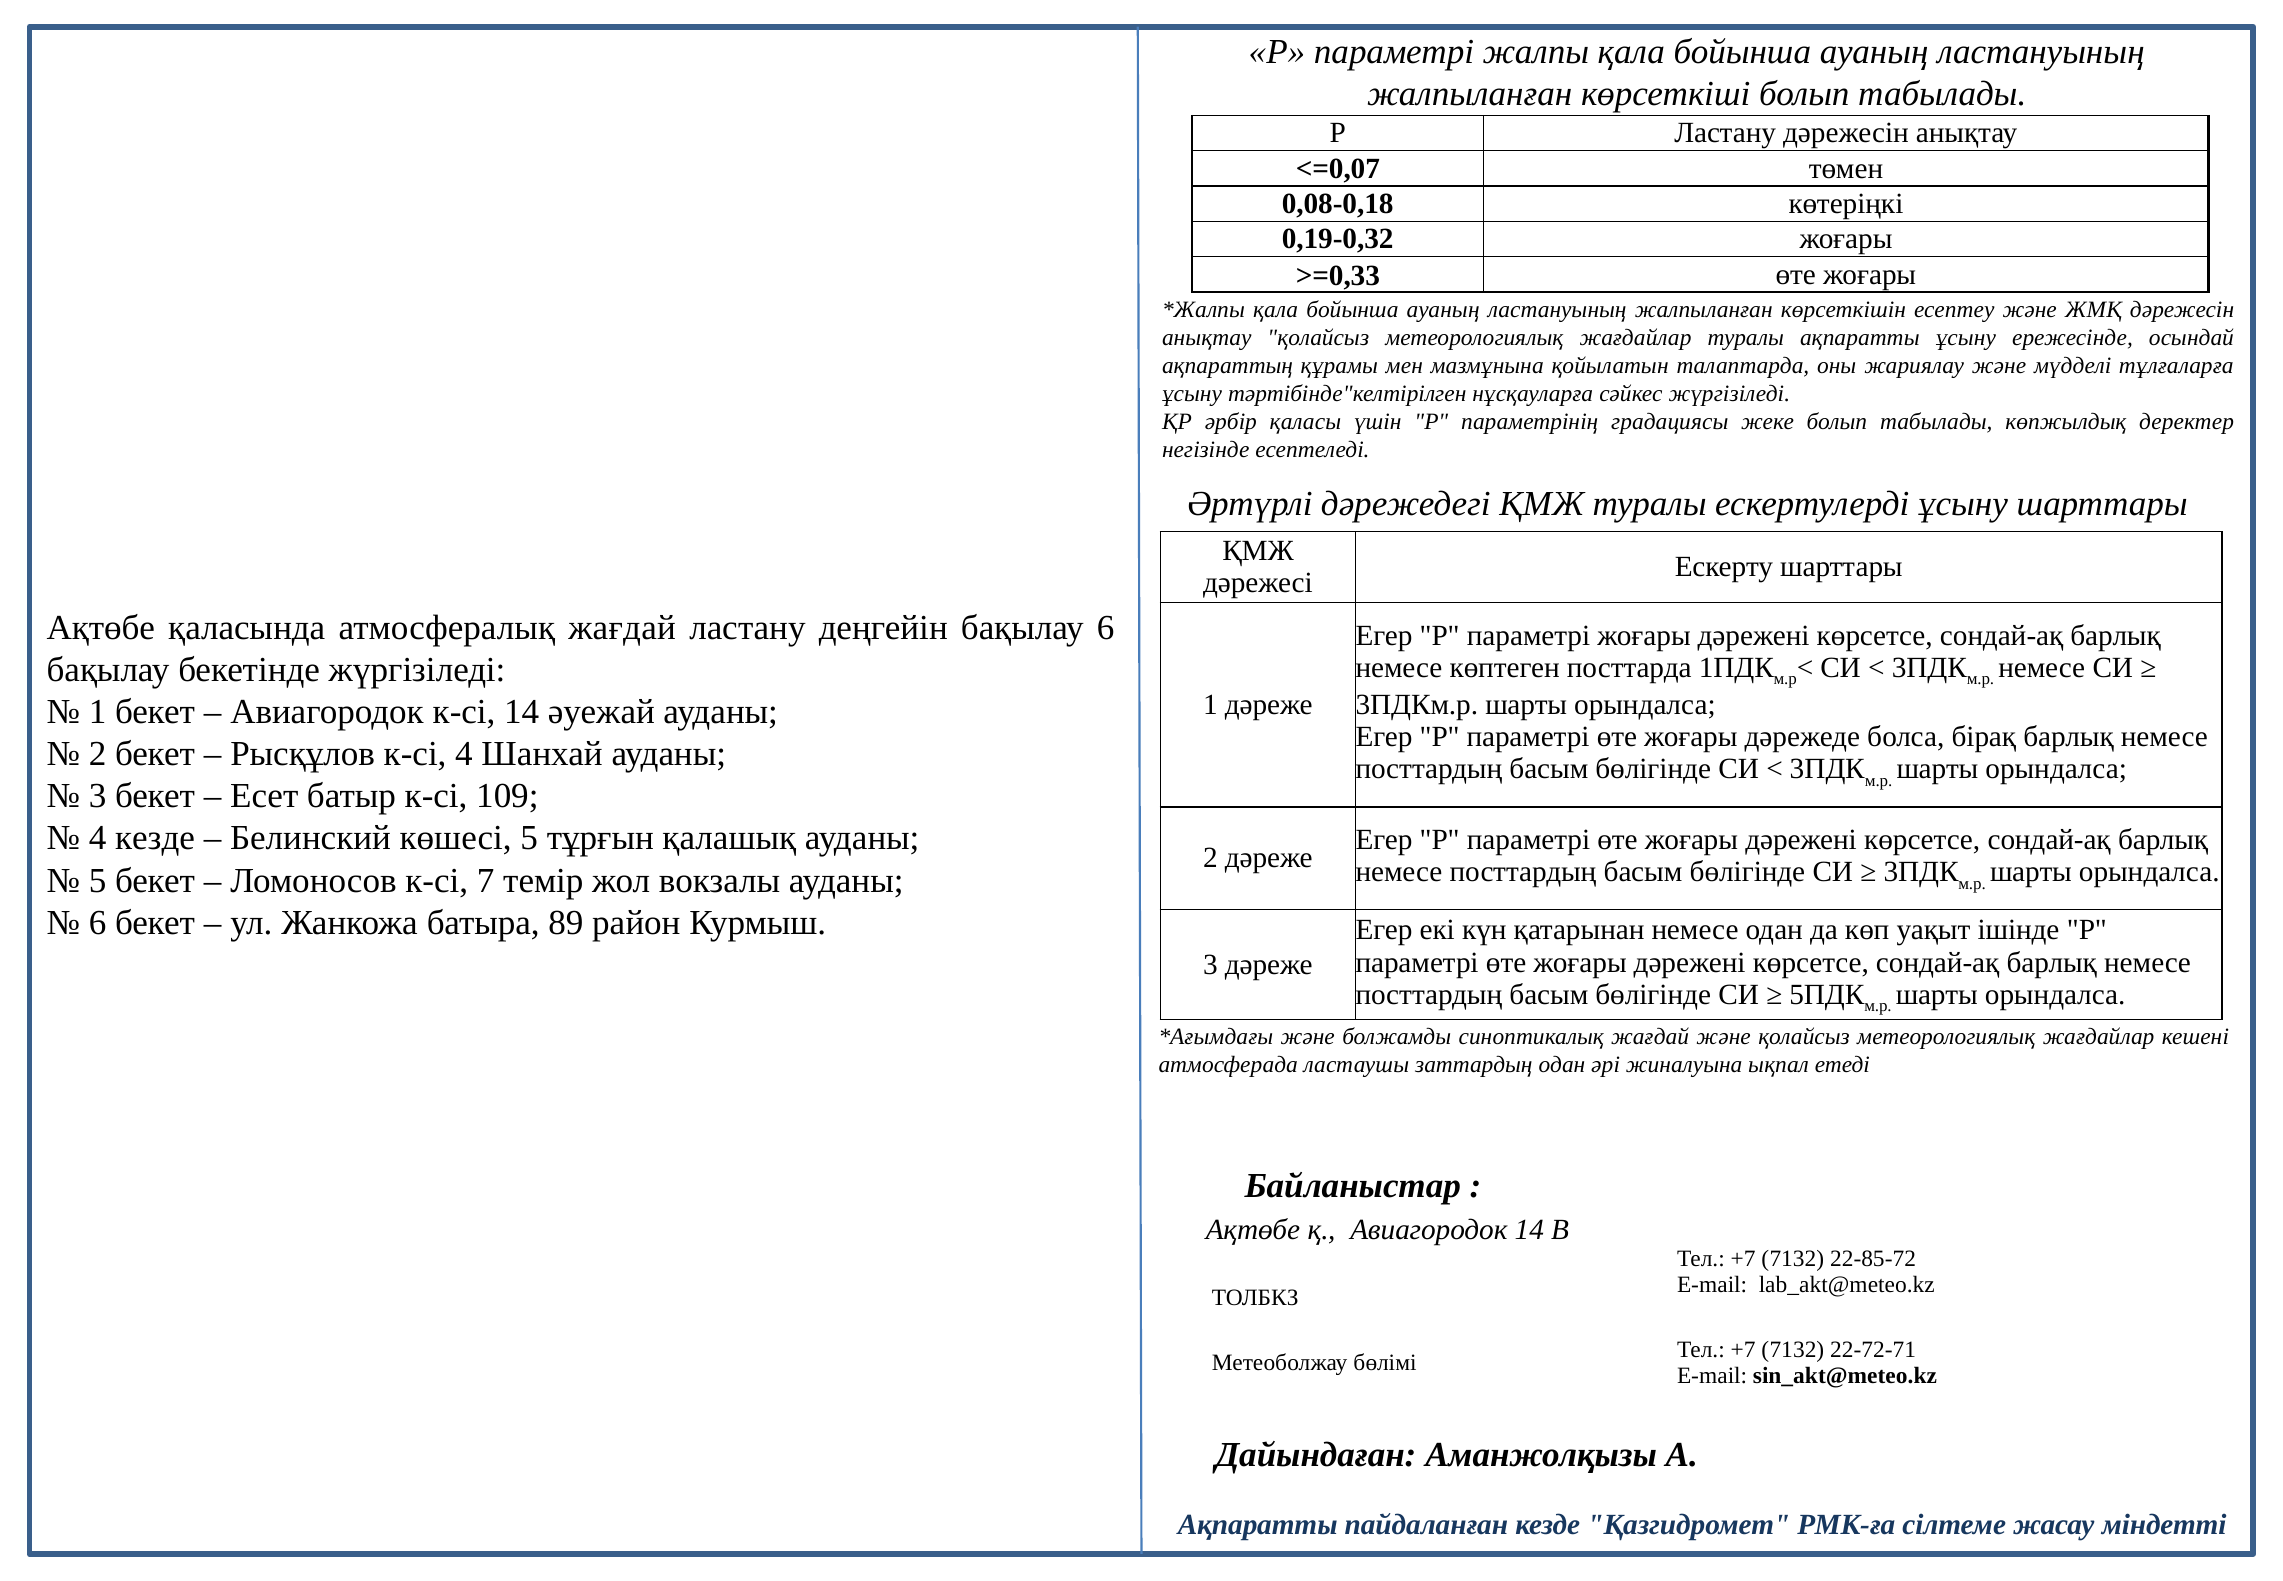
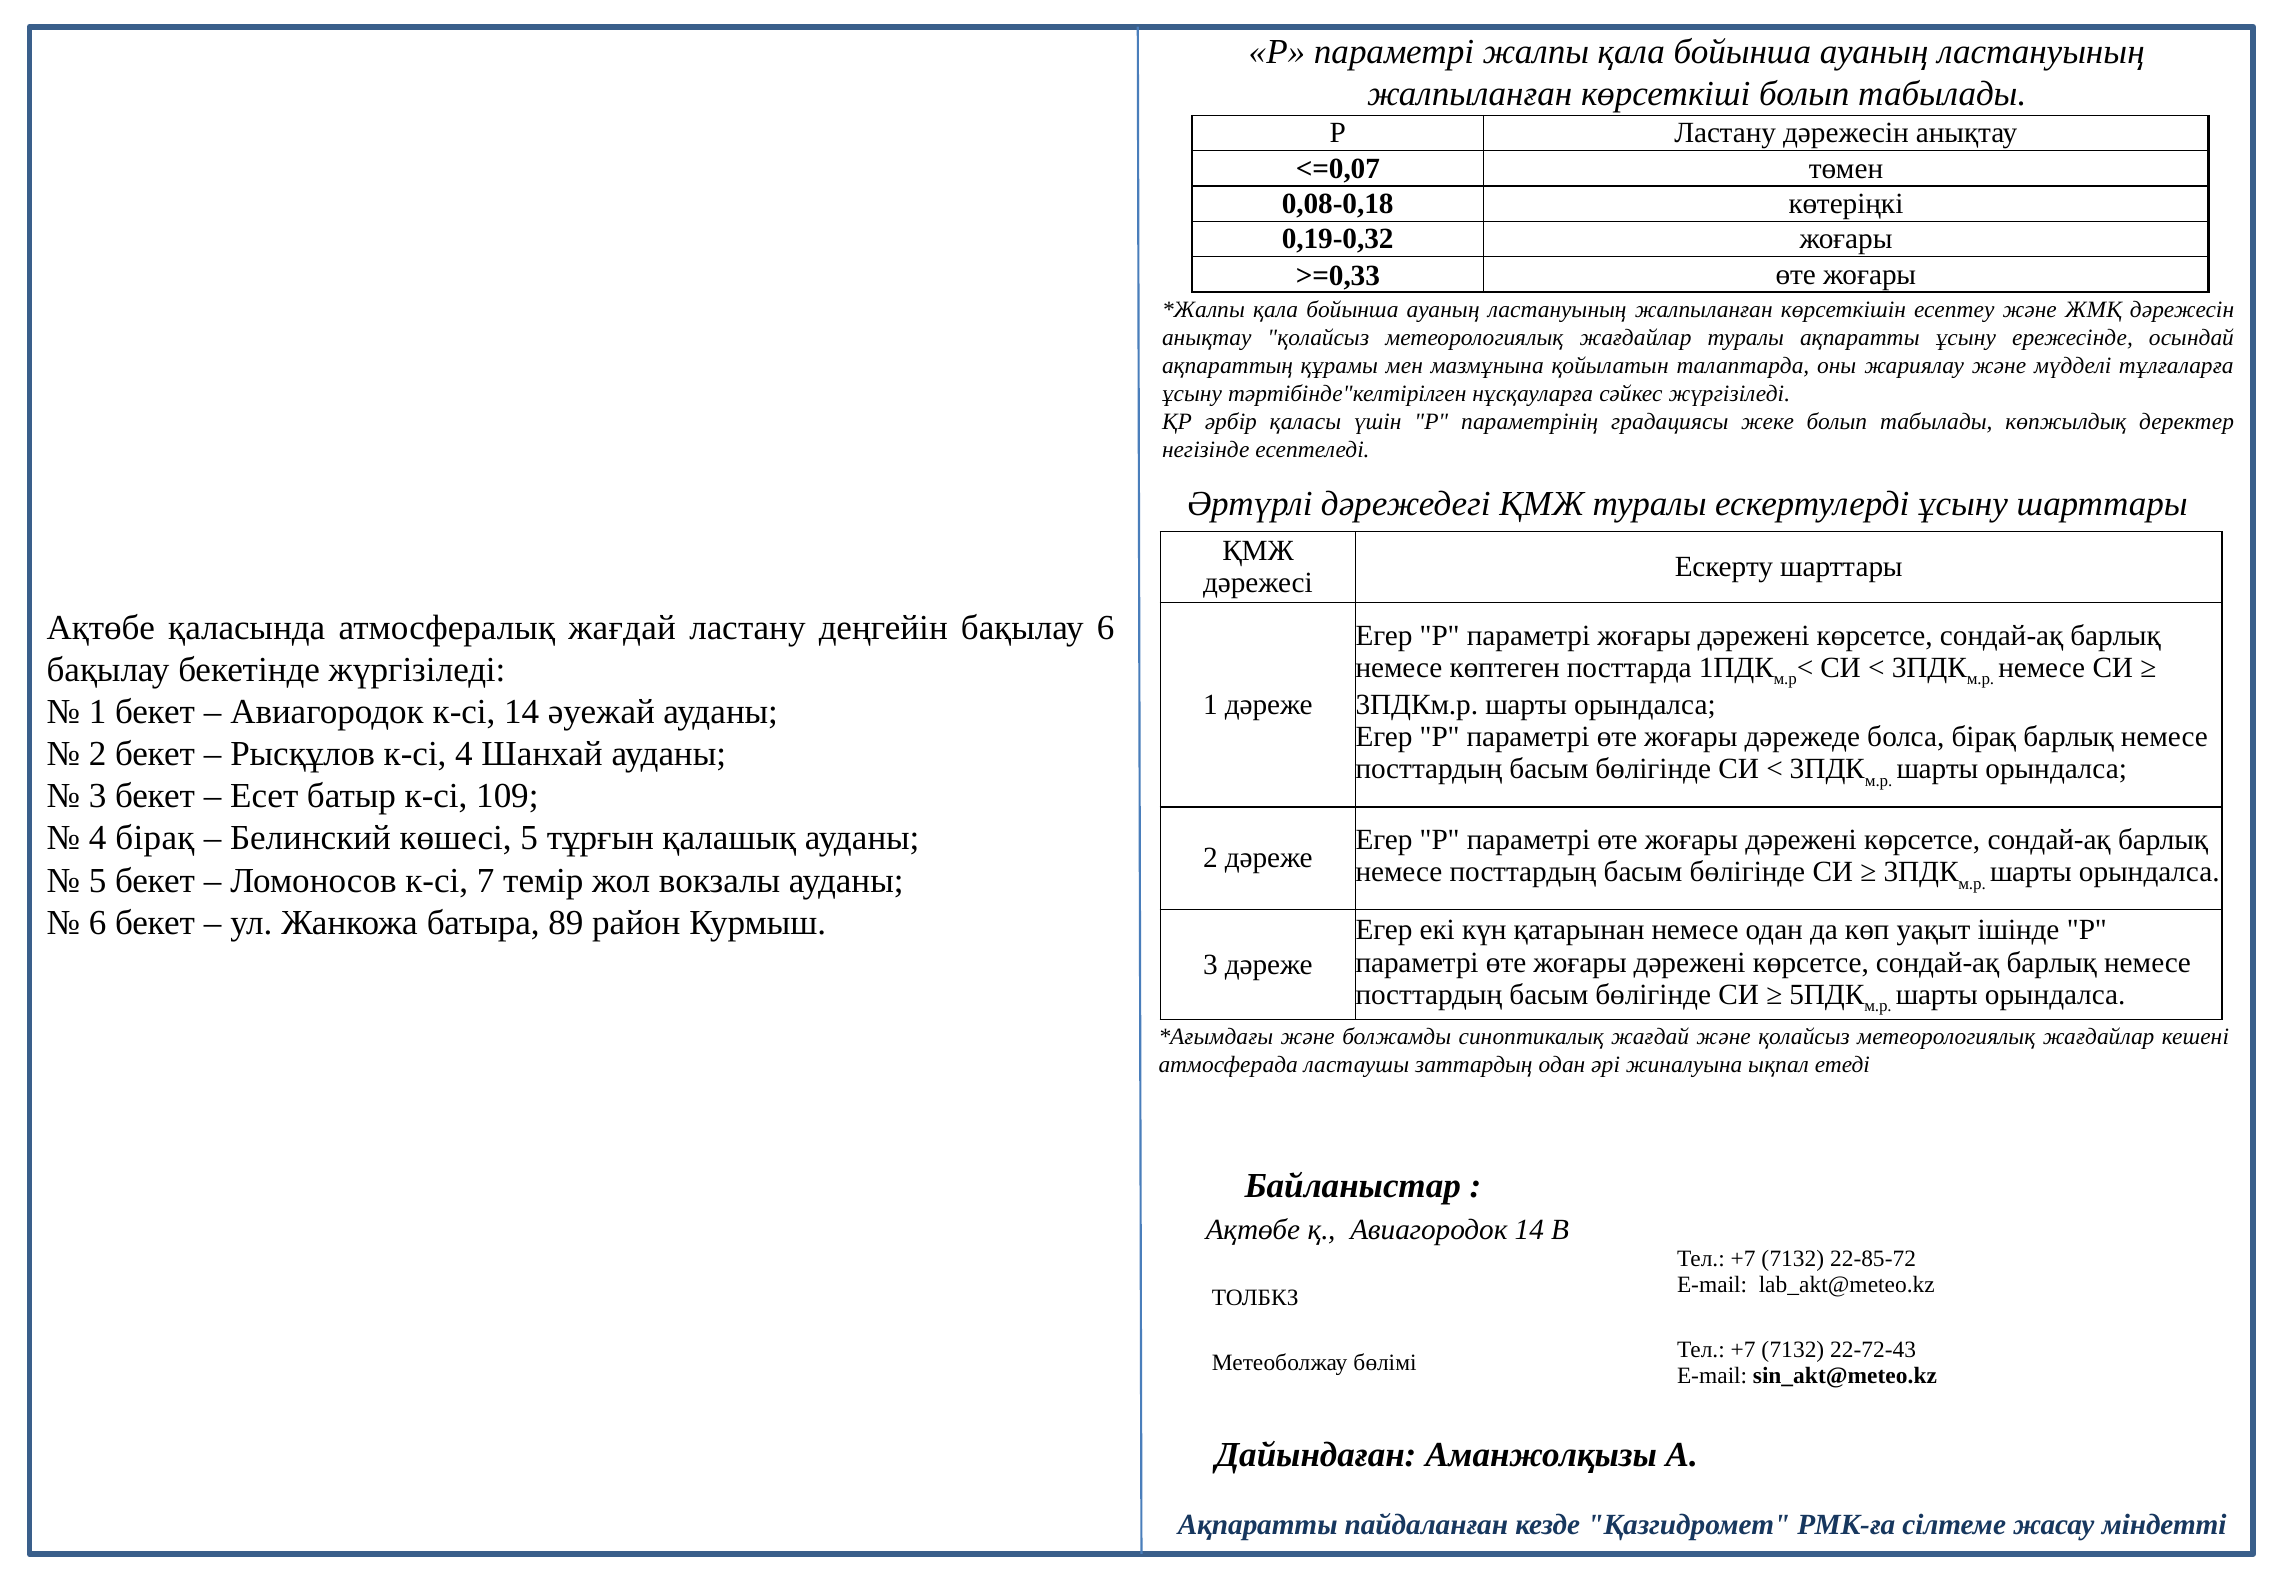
4 кезде: кезде -> бірақ (155, 838)
22-72-71: 22-72-71 -> 22-72-43 (1873, 1350)
